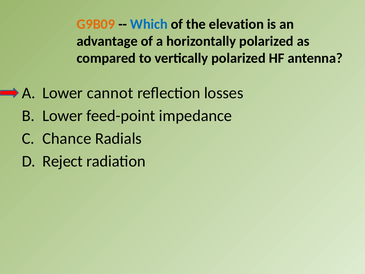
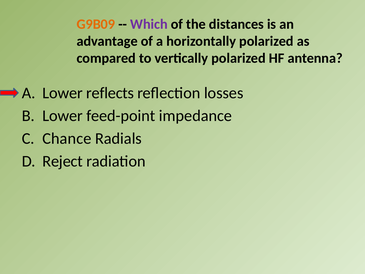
Which colour: blue -> purple (149, 24)
elevation: elevation -> distances (236, 24)
cannot: cannot -> reflects (110, 93)
